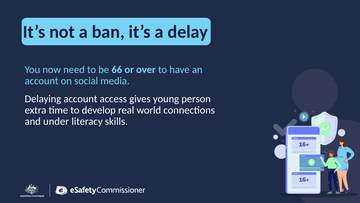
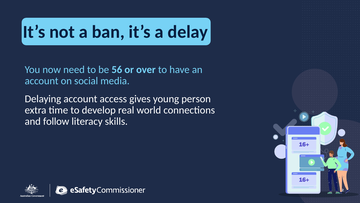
66: 66 -> 56 (117, 69)
under: under -> follow (56, 121)
